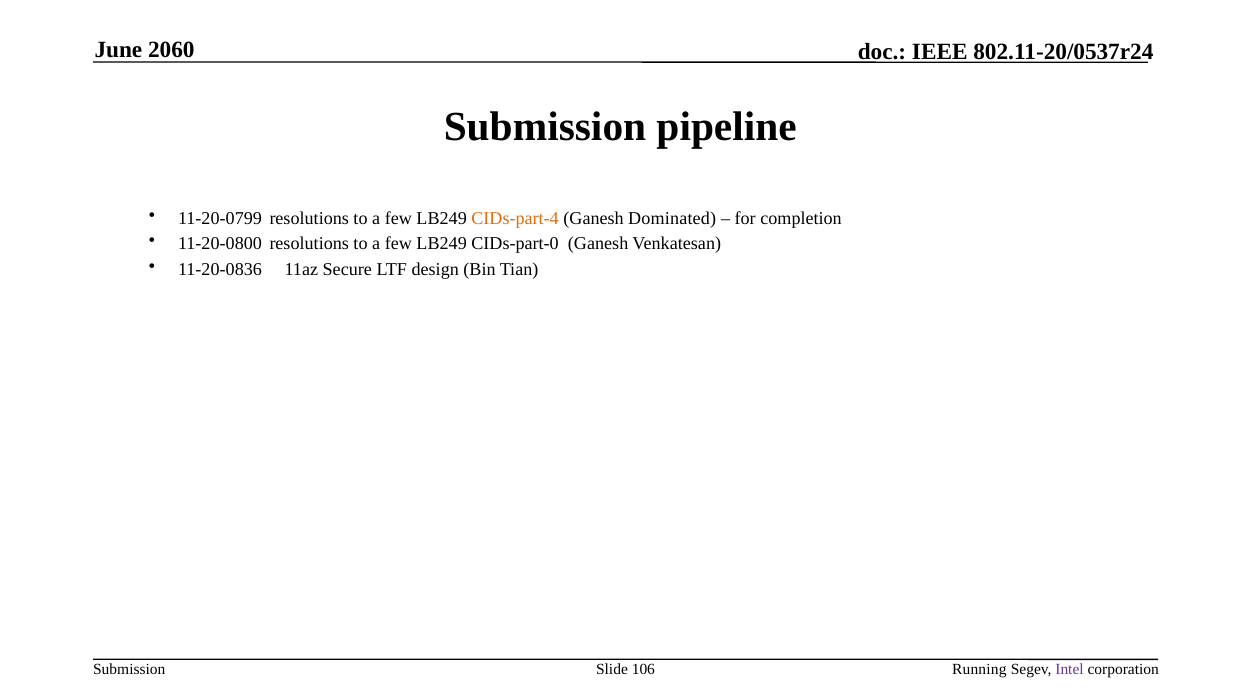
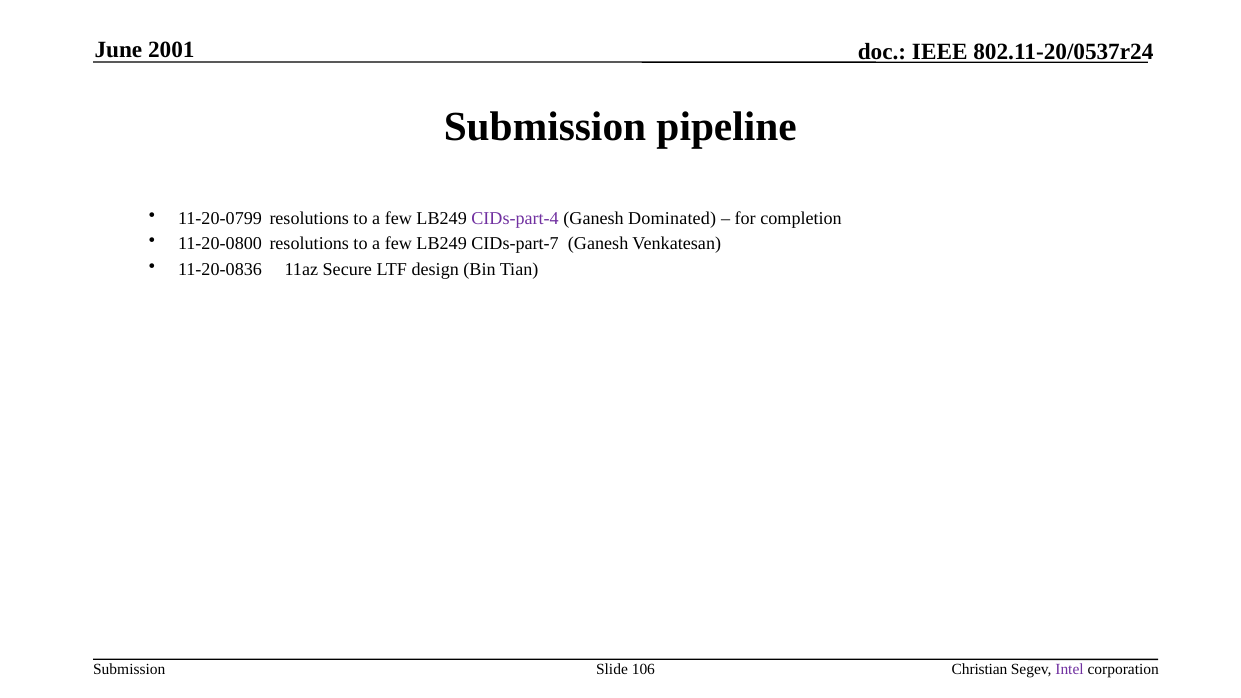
2060: 2060 -> 2001 (171, 49)
CIDs-part-4 colour: orange -> purple (515, 218)
CIDs-part-0: CIDs-part-0 -> CIDs-part-7 (515, 244)
Running: Running -> Christian (980, 669)
